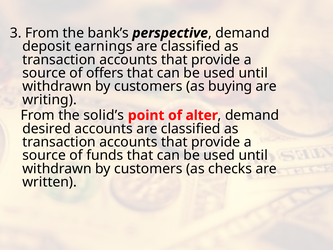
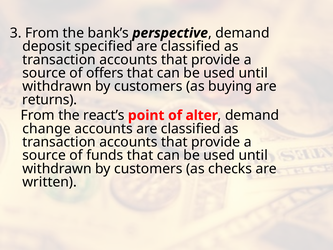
earnings: earnings -> specified (104, 46)
writing: writing -> returns (50, 100)
solid’s: solid’s -> react’s (104, 115)
desired: desired -> change (47, 129)
